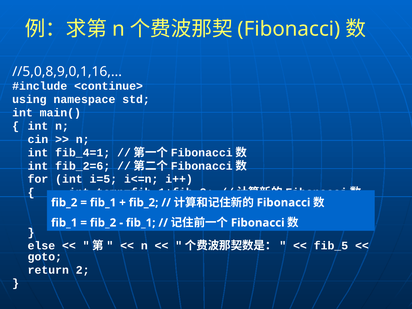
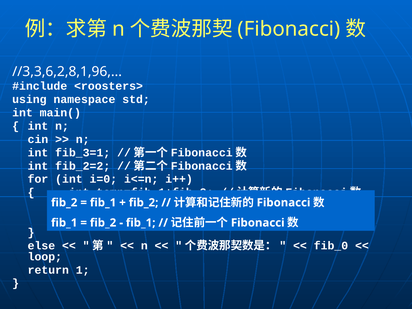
//5,0,8,9,0,1,16: //5,0,8,9,0,1,16 -> //3,3,6,2,8,1,96 (67, 72)
<continue>: <continue> -> <roosters> (109, 86)
fib_4=1: fib_4=1 -> fib_3=1 (83, 153)
fib_2=6: fib_2=6 -> fib_2=2 (83, 166)
i=5: i=5 -> i=0 (103, 179)
fib_5: fib_5 -> fib_0 (331, 246)
goto: goto -> loop (45, 257)
2: 2 -> 1 (83, 270)
